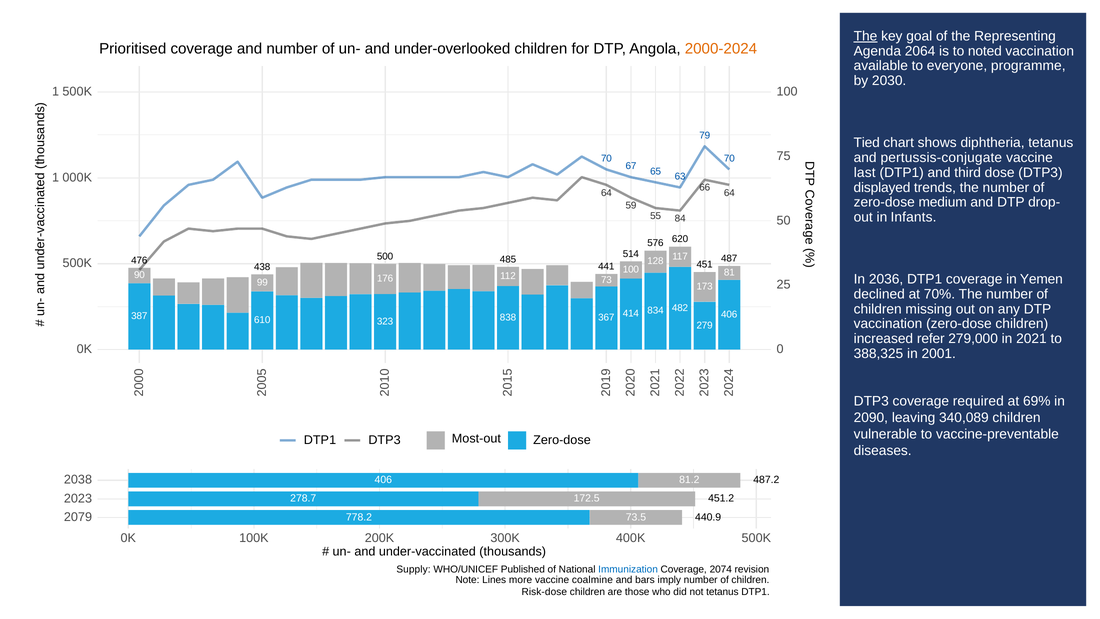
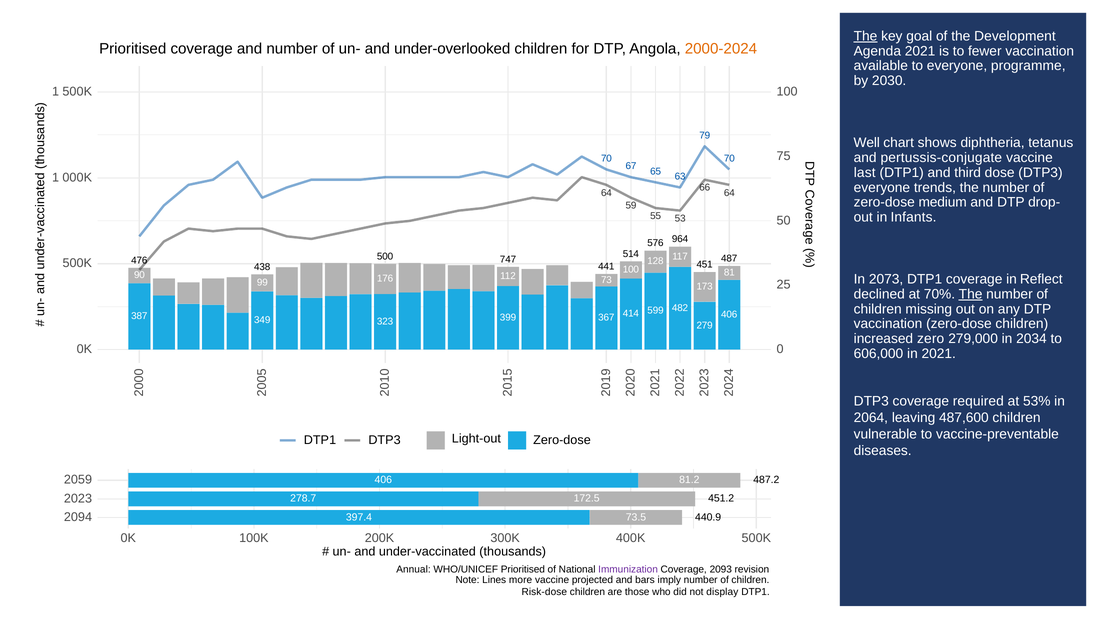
Representing: Representing -> Development (1015, 36)
Agenda 2064: 2064 -> 2021 (920, 51)
noted: noted -> fewer (985, 51)
Tied: Tied -> Well (867, 143)
displayed: displayed -> everyone (882, 187)
84: 84 -> 53 (680, 219)
620: 620 -> 964 (680, 239)
485: 485 -> 747 (508, 259)
2036: 2036 -> 2073 (886, 279)
Yemen: Yemen -> Reflect (1041, 279)
The underline: none -> present (971, 294)
610: 610 -> 349 (262, 320)
838: 838 -> 399 (508, 317)
834: 834 -> 599 (655, 311)
refer: refer -> zero (931, 339)
2021: 2021 -> 2034 (1031, 339)
388,325: 388,325 -> 606,000 (878, 353)
in 2001: 2001 -> 2021 (939, 353)
69%: 69% -> 53% (1037, 401)
2090: 2090 -> 2064 (871, 418)
340,089: 340,089 -> 487,600 (964, 418)
Most-out: Most-out -> Light-out (476, 439)
2038: 2038 -> 2059 (78, 480)
2079: 2079 -> 2094 (78, 517)
778.2: 778.2 -> 397.4 (359, 517)
Supply: Supply -> Annual (413, 569)
WHO/UNICEF Published: Published -> Prioritised (523, 569)
Immunization colour: blue -> purple (628, 569)
2074: 2074 -> 2093 (721, 569)
coalmine: coalmine -> projected (592, 580)
not tetanus: tetanus -> display (722, 592)
